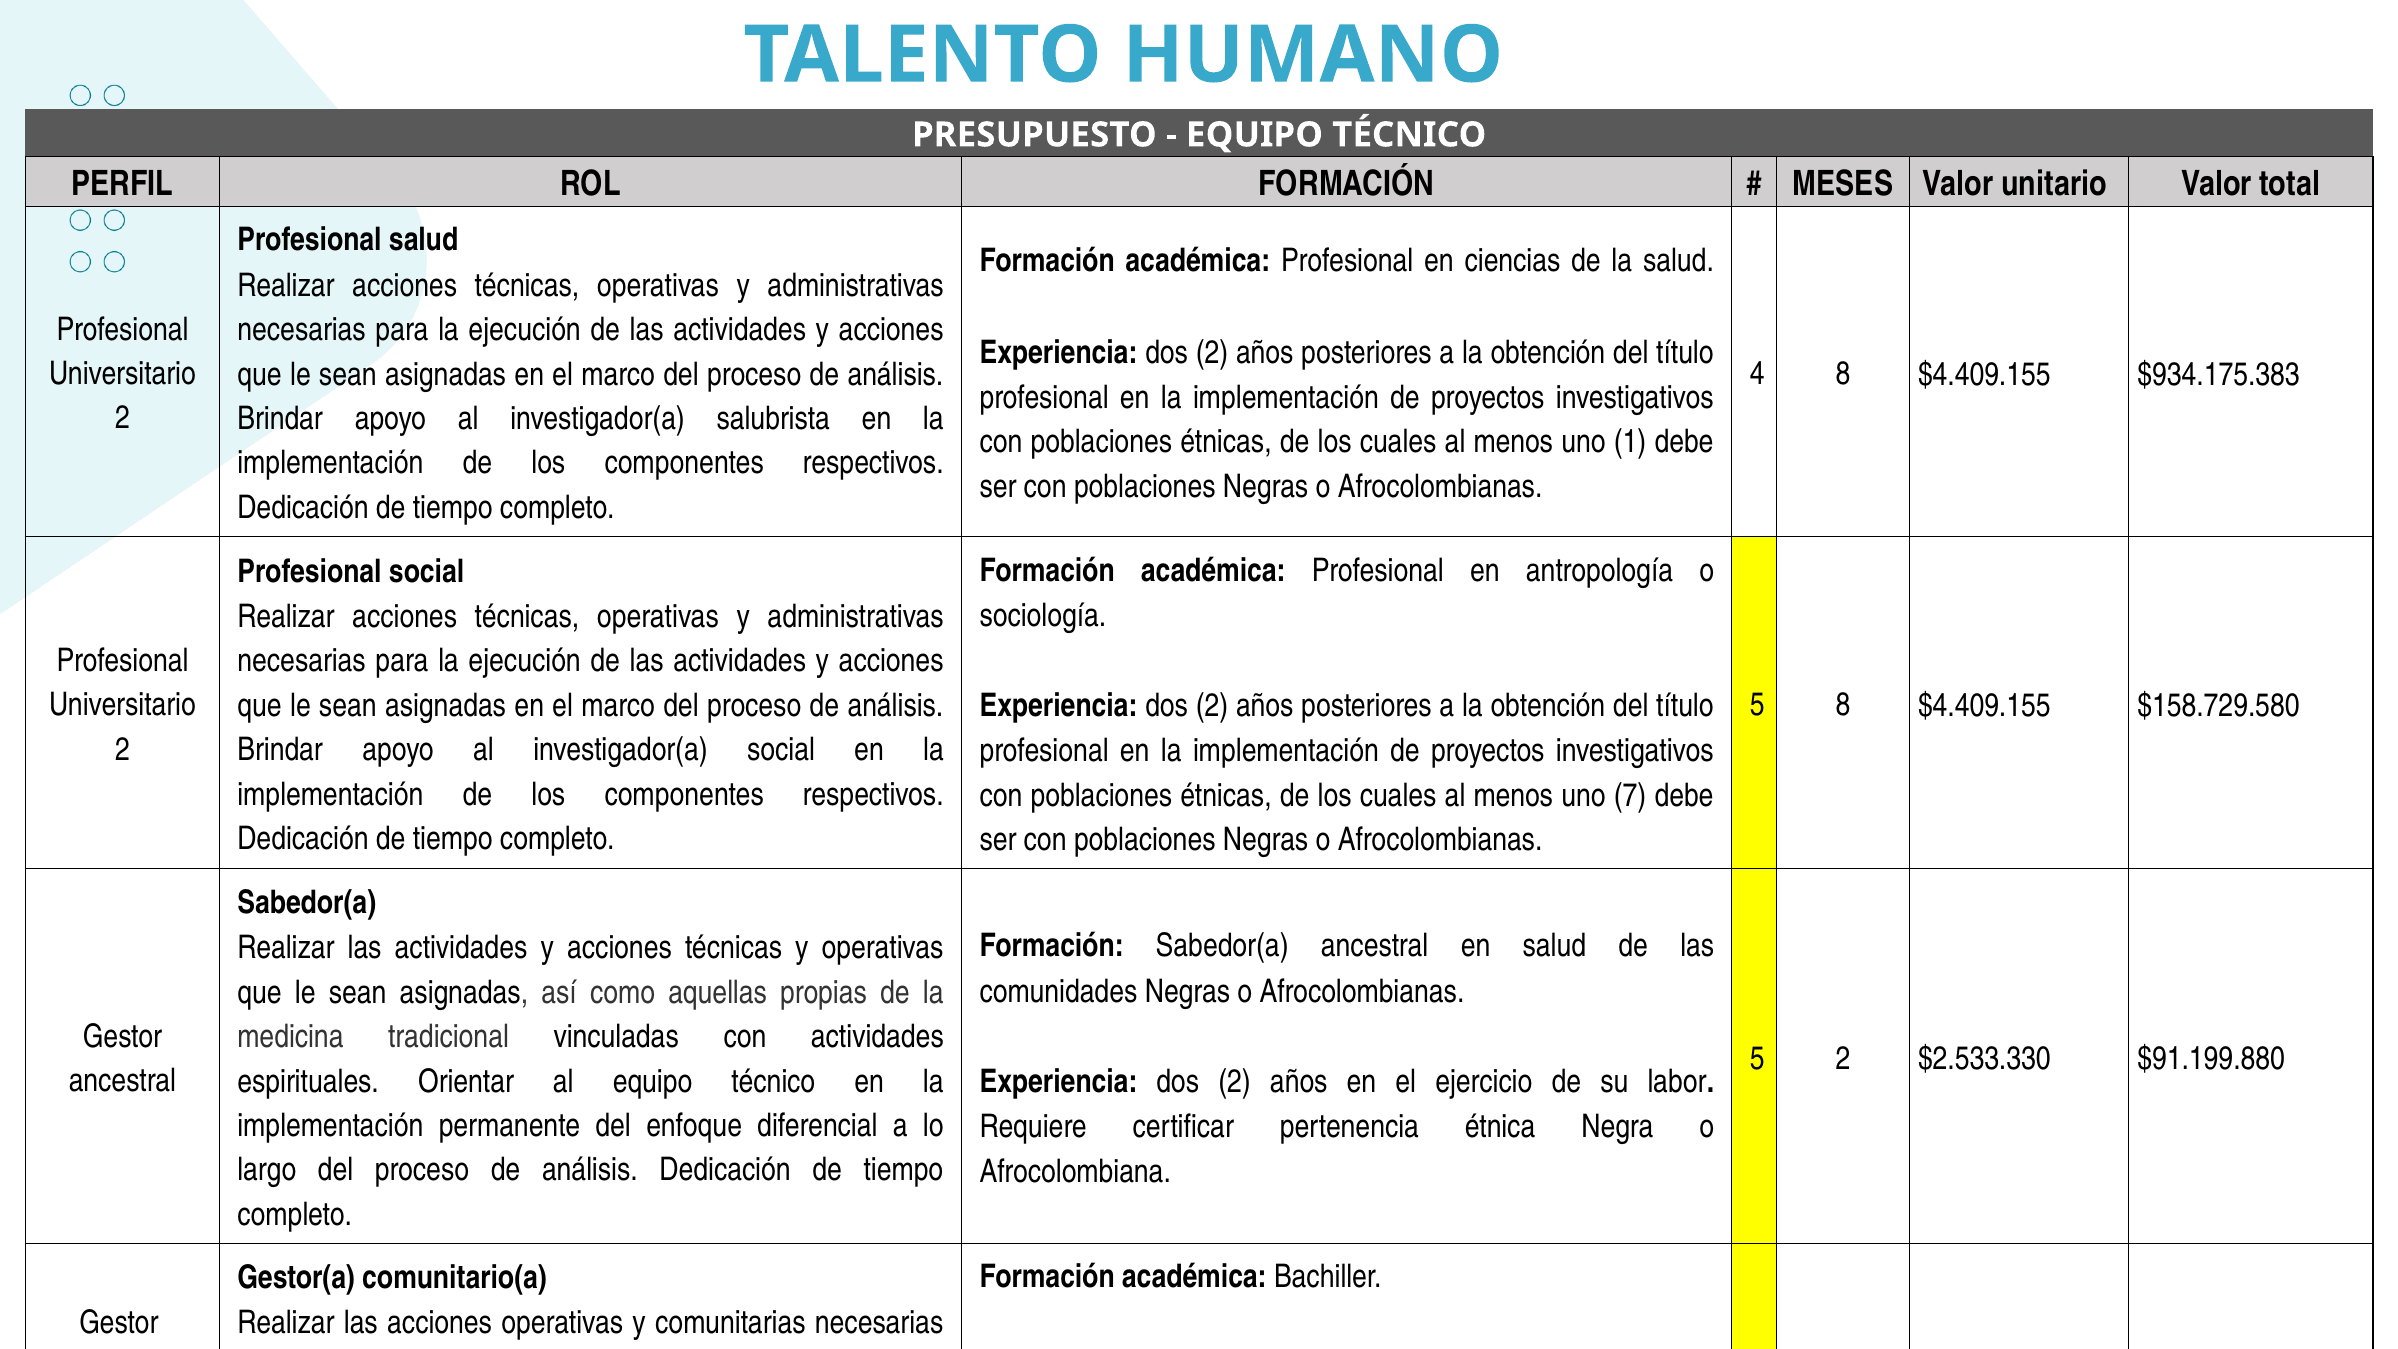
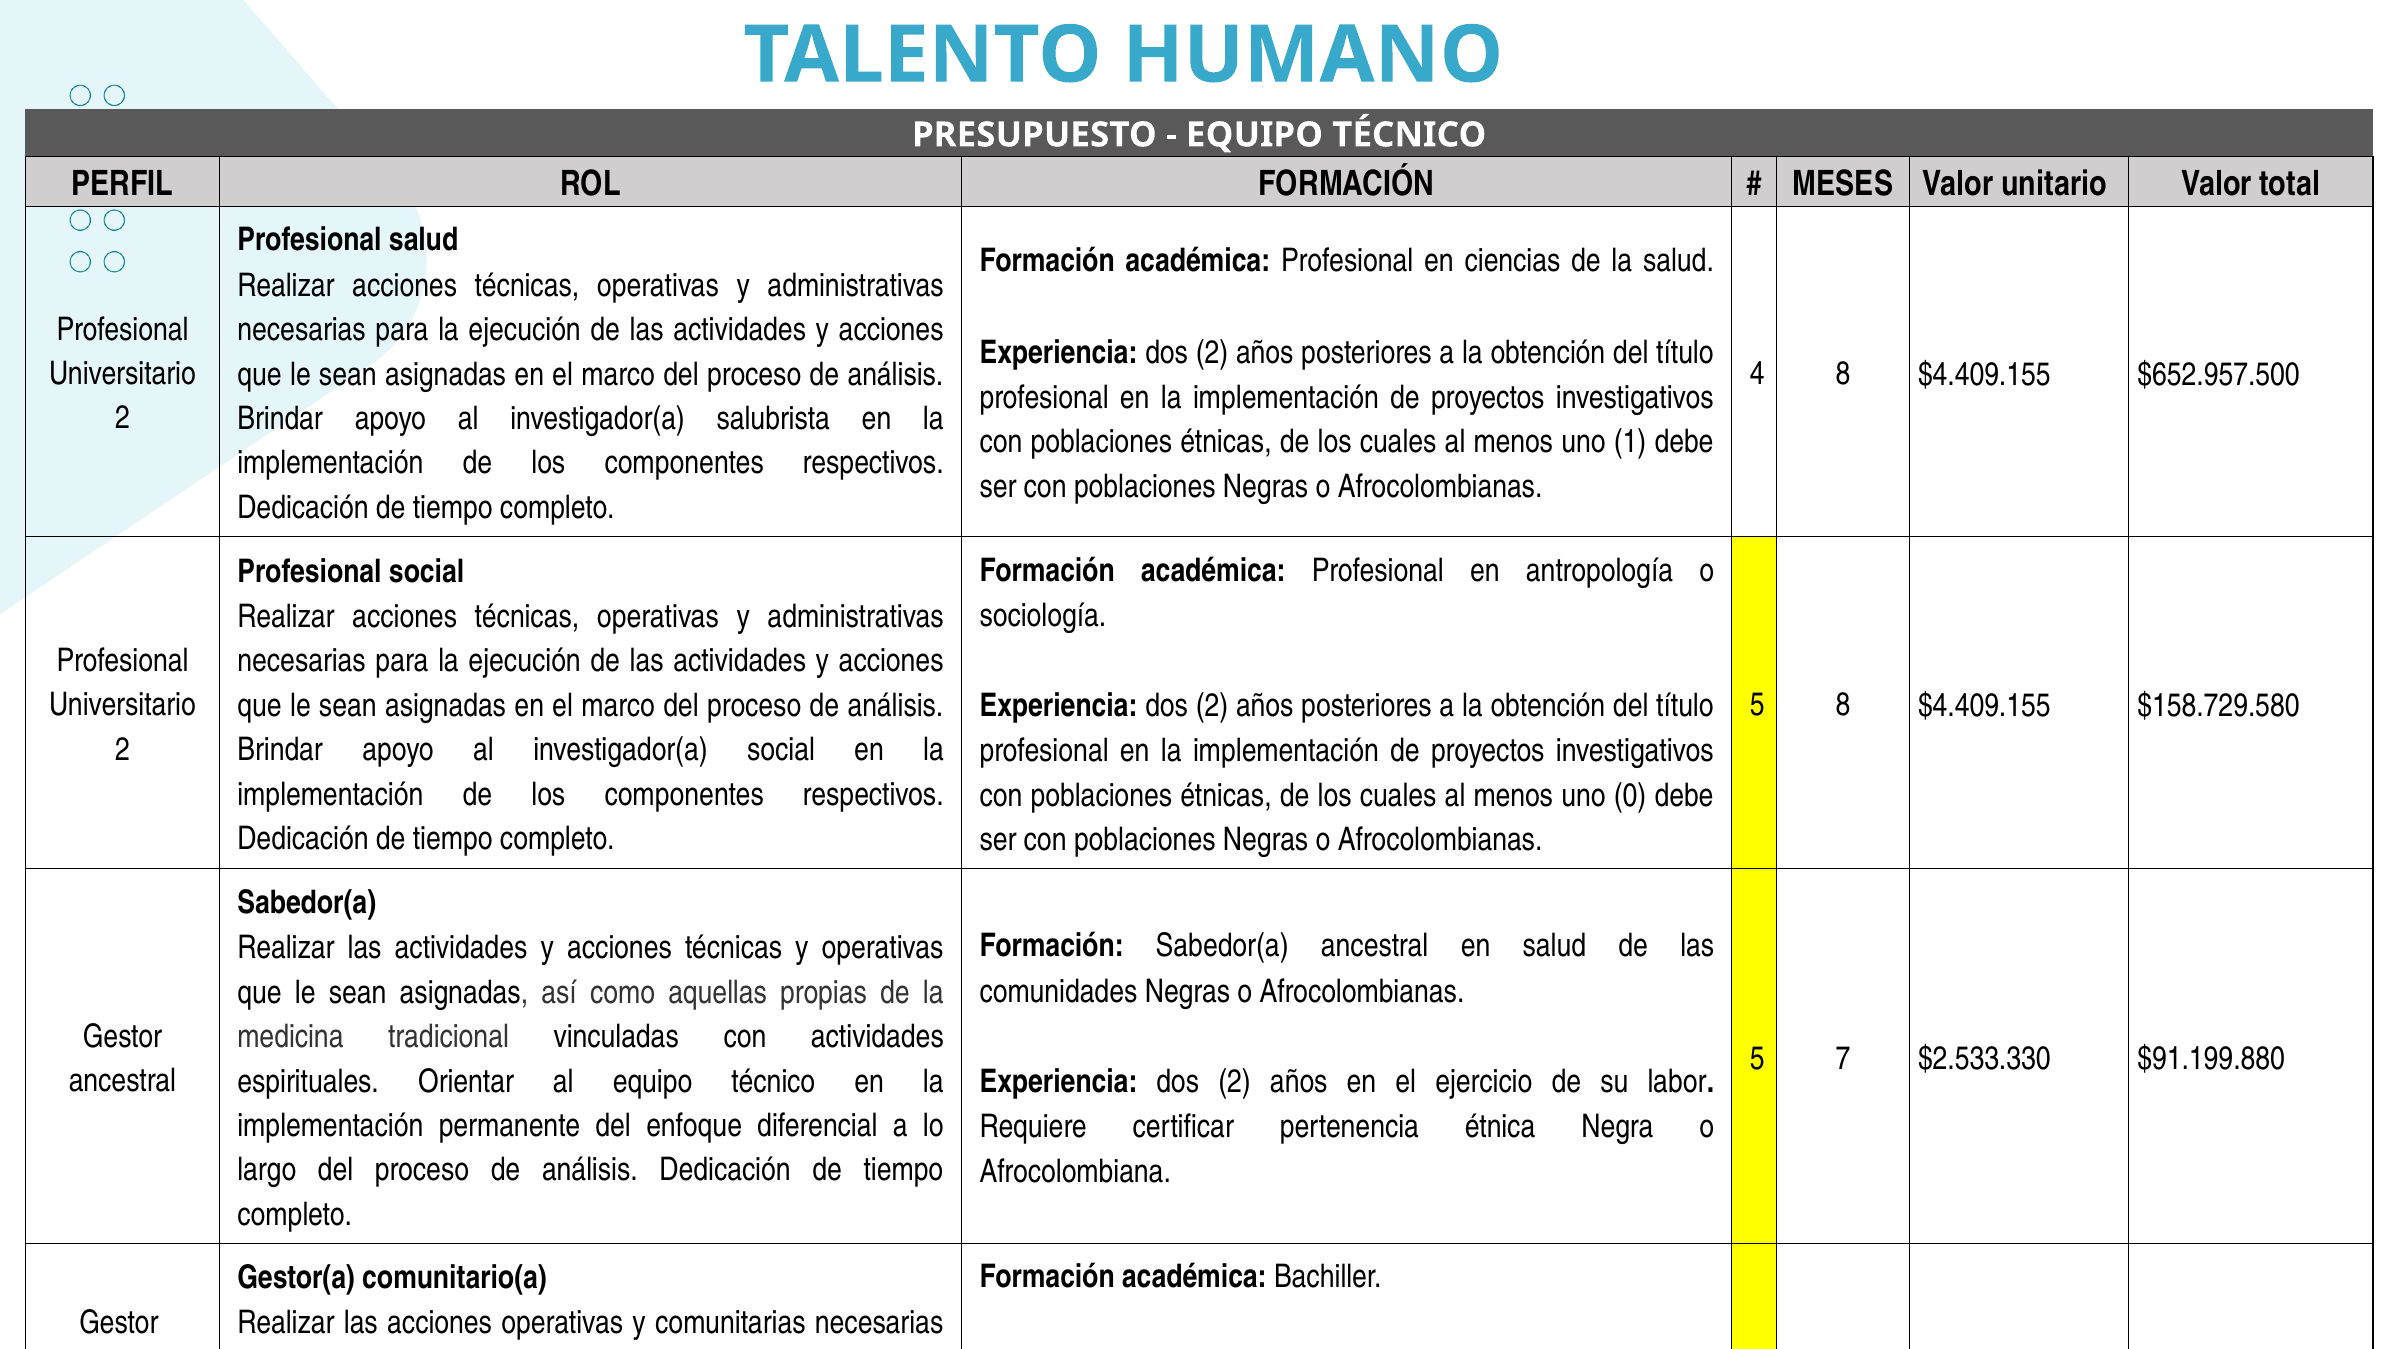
$934.175.383: $934.175.383 -> $652.957.500 (2219, 374)
7: 7 -> 0 (1630, 796)
5 2: 2 -> 7 (1843, 1058)
